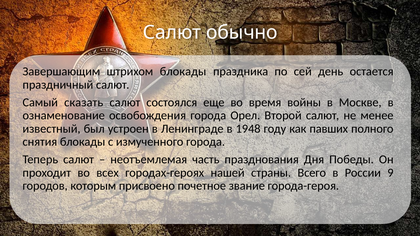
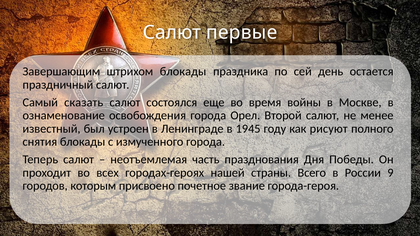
обычно: обычно -> первые (242, 33)
1948: 1948 -> 1945 (248, 129)
павших: павших -> рисуют (329, 129)
